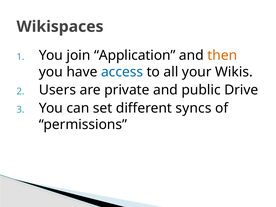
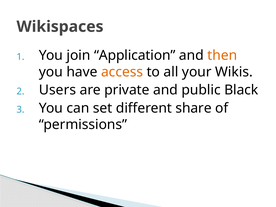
access colour: blue -> orange (122, 72)
Drive: Drive -> Black (241, 90)
syncs: syncs -> share (194, 108)
